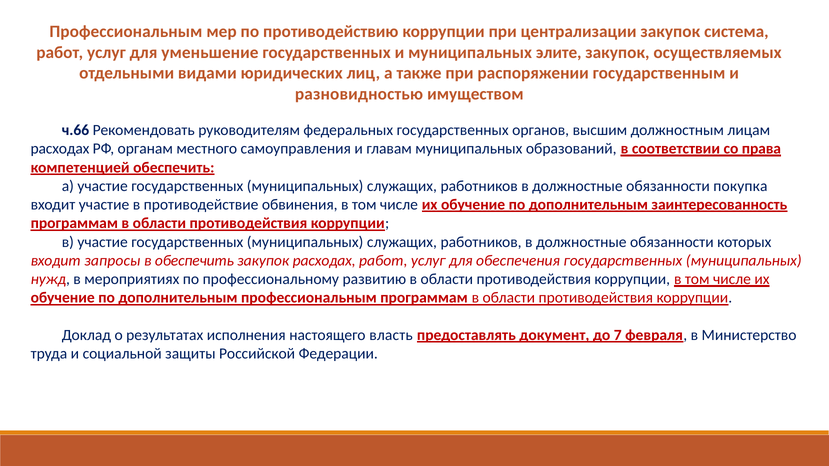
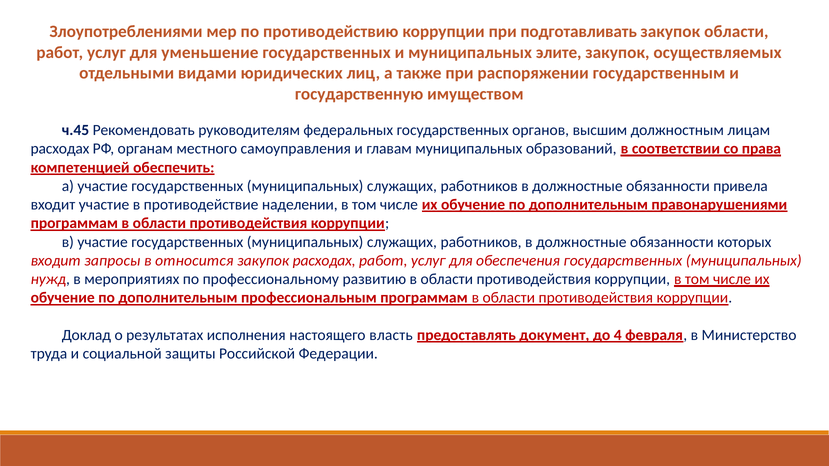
Профессиональным: Профессиональным -> Злоупотреблениями (126, 32)
централизации: централизации -> подготавливать (579, 32)
закупок система: система -> области (736, 32)
разновидностью: разновидностью -> государственную (359, 94)
ч.66: ч.66 -> ч.45 (75, 130)
покупка: покупка -> привела (741, 186)
обвинения: обвинения -> наделении (300, 205)
заинтересованность: заинтересованность -> правонарушениями (719, 205)
в обеспечить: обеспечить -> относится (194, 261)
7: 7 -> 4 (618, 335)
